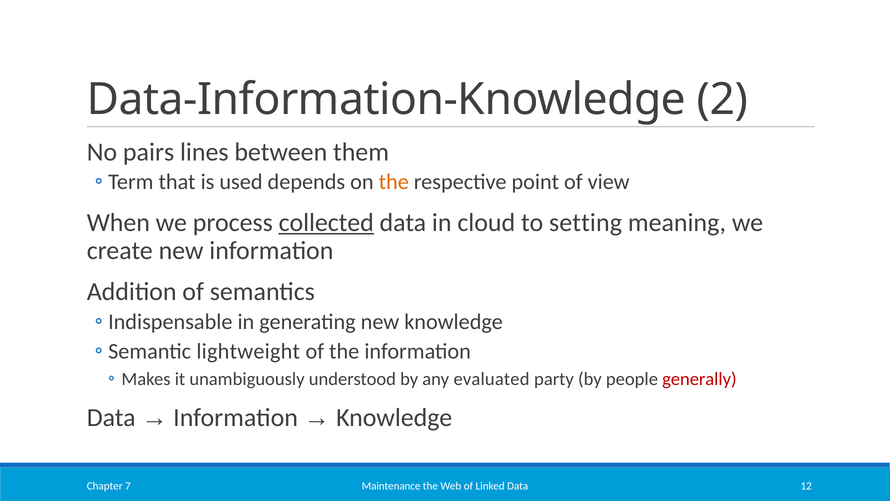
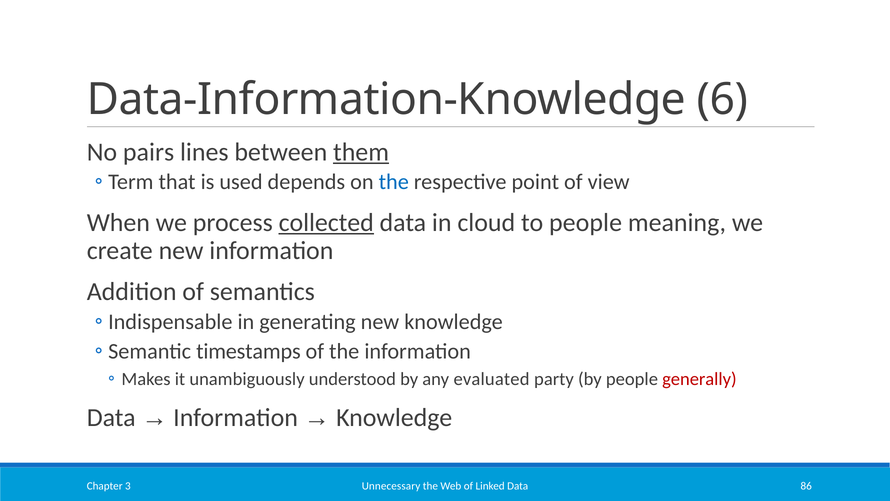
2: 2 -> 6 (723, 100)
them underline: none -> present (361, 152)
the colour: orange -> blue (394, 182)
to setting: setting -> people (586, 223)
lightweight: lightweight -> timestamps (248, 351)
Maintenance: Maintenance -> Unnecessary (391, 486)
12: 12 -> 86 (806, 486)
7: 7 -> 3 (128, 486)
